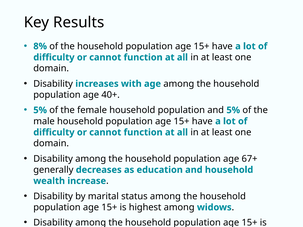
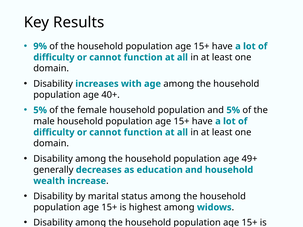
8%: 8% -> 9% (40, 46)
67+: 67+ -> 49+ (250, 159)
